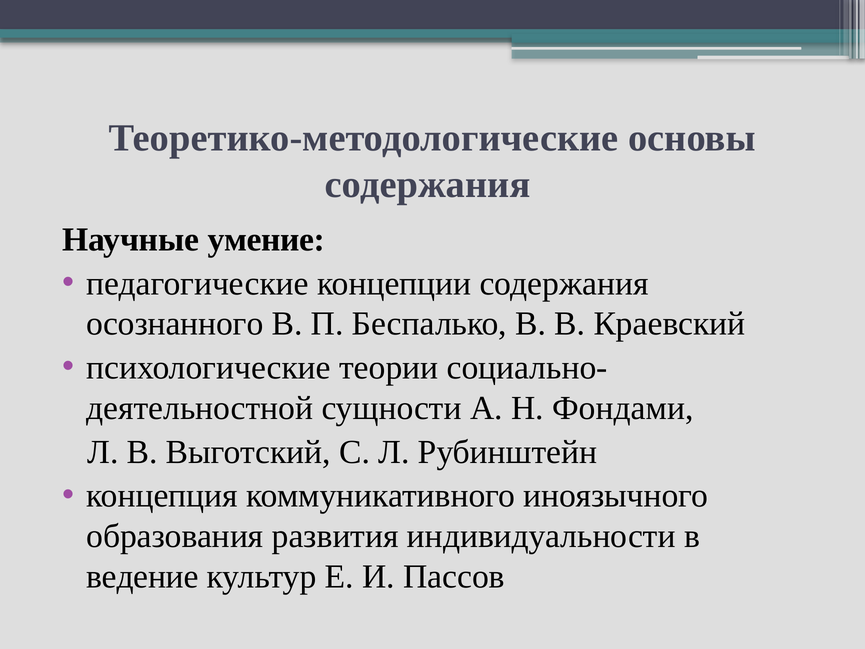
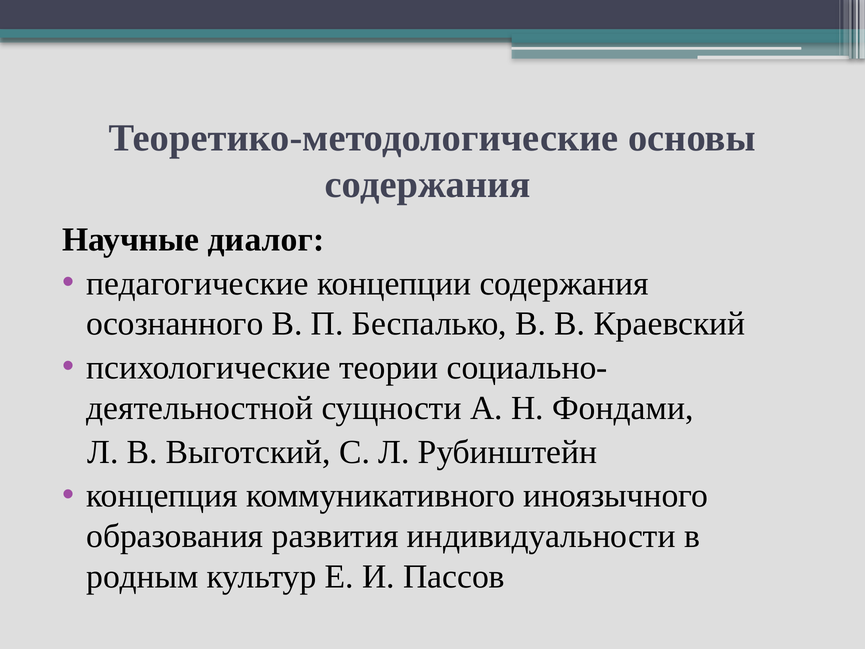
умение: умение -> диалог (266, 240)
ведение: ведение -> родным (142, 576)
